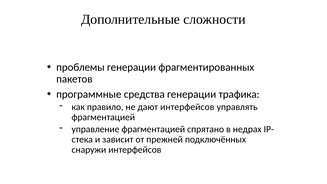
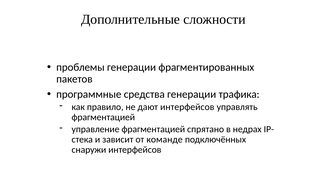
прежней: прежней -> команде (165, 139)
